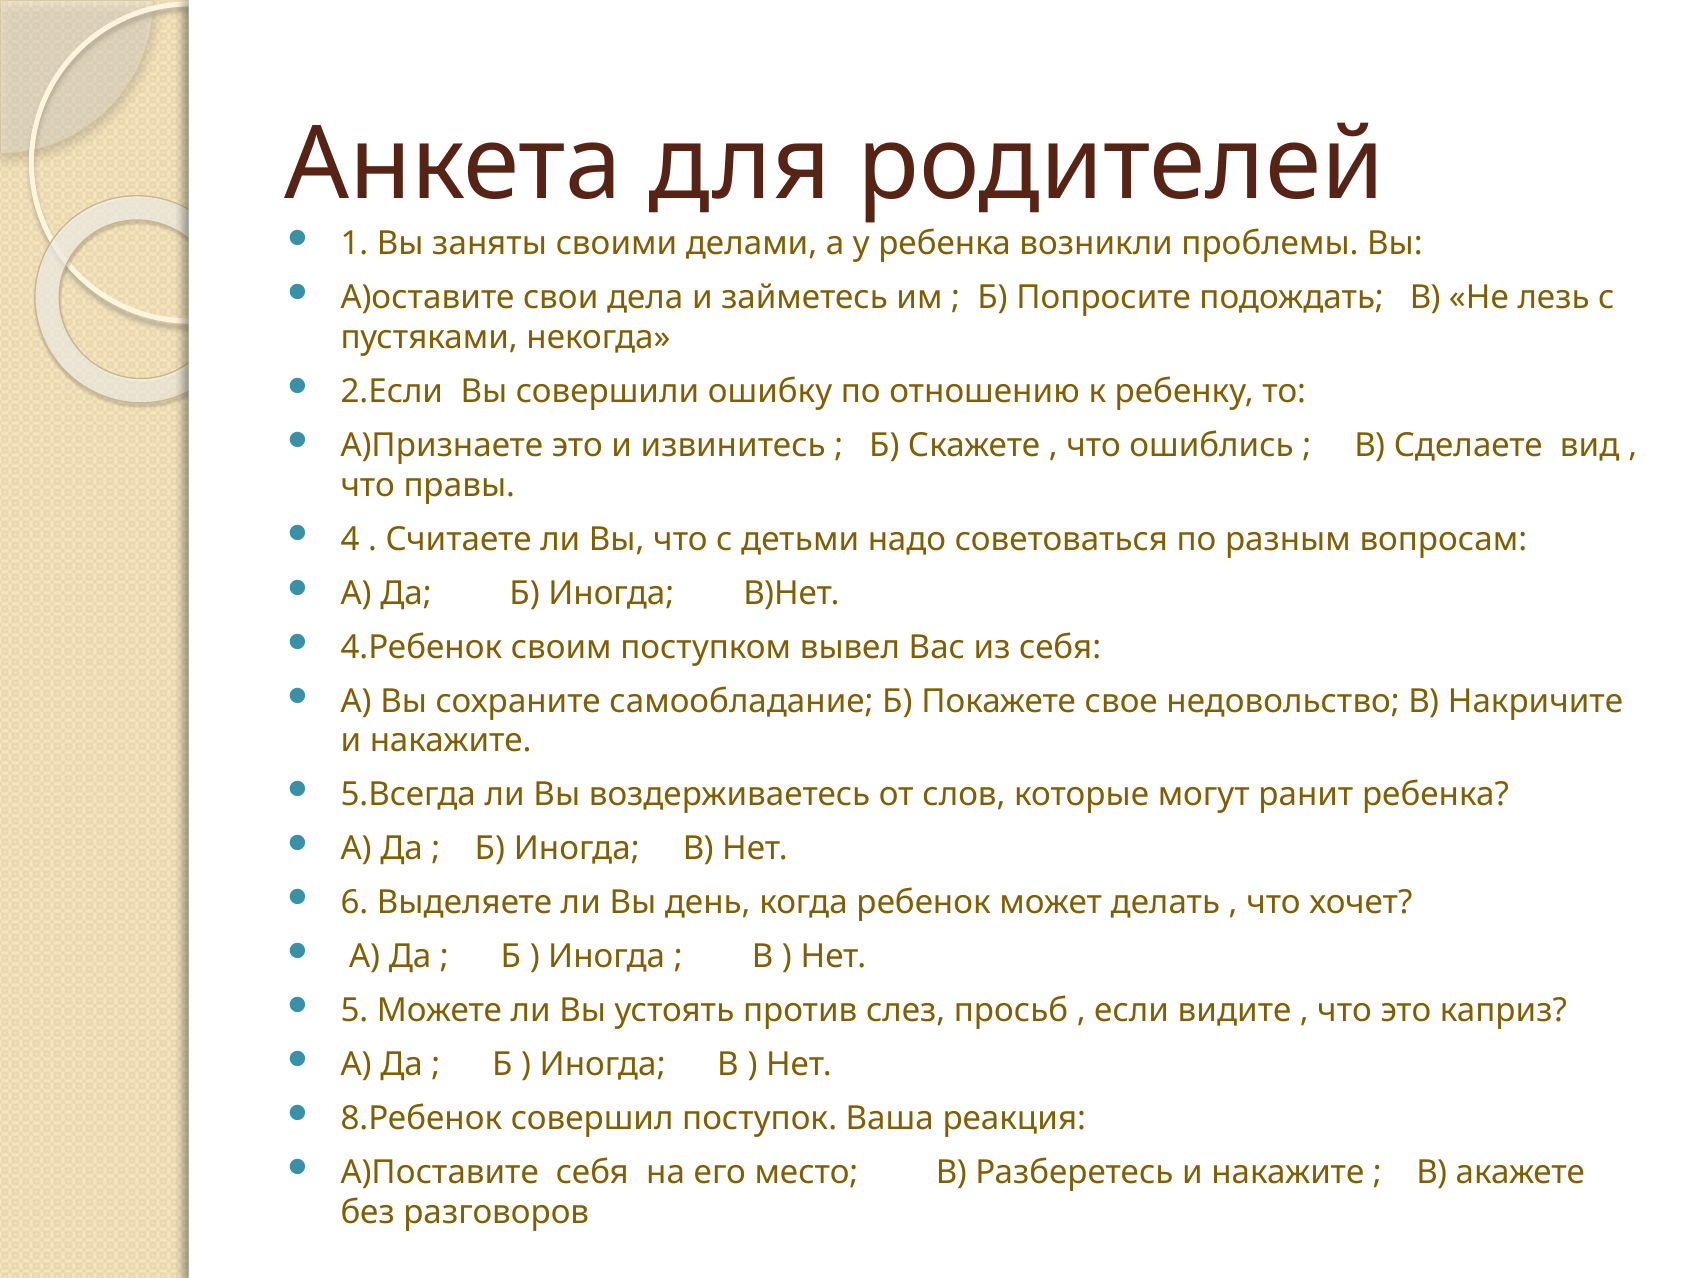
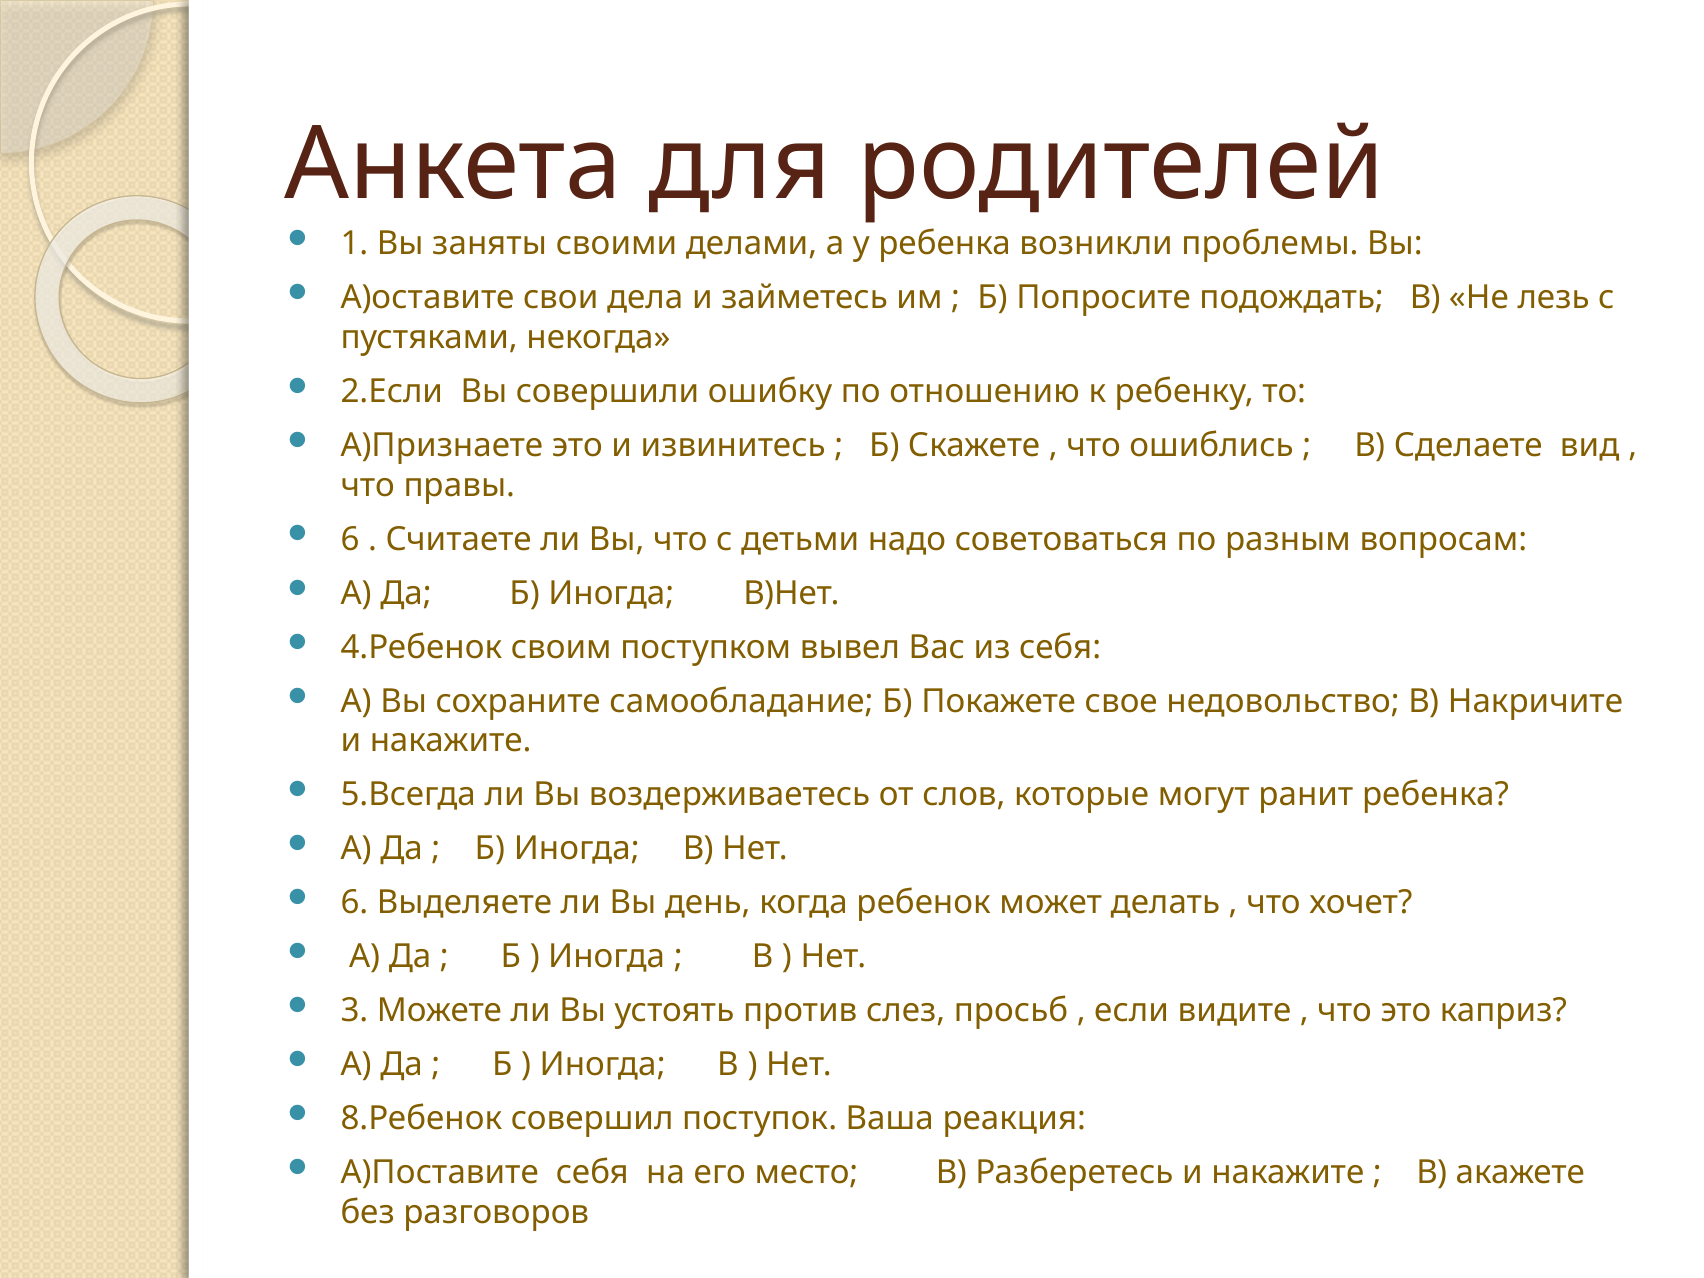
4: 4 -> 6 (350, 539)
5: 5 -> 3 (354, 1011)
